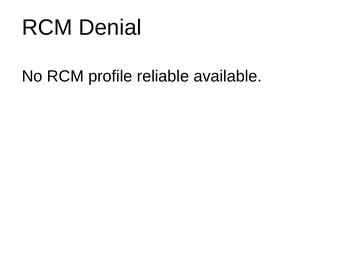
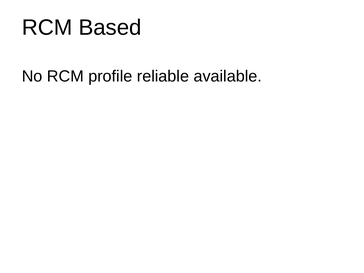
Denial: Denial -> Based (110, 28)
